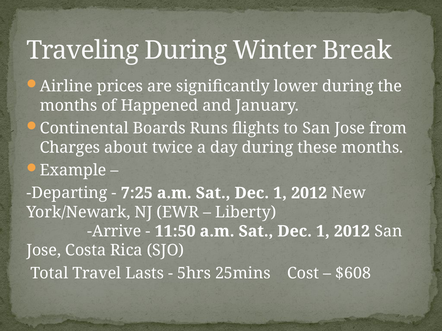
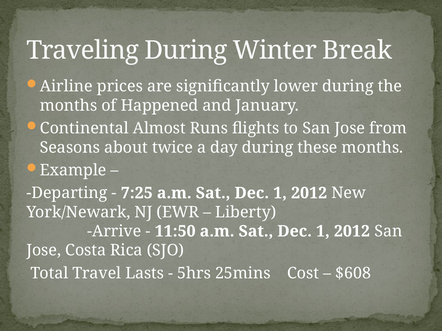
Boards: Boards -> Almost (159, 128)
Charges: Charges -> Seasons (70, 148)
